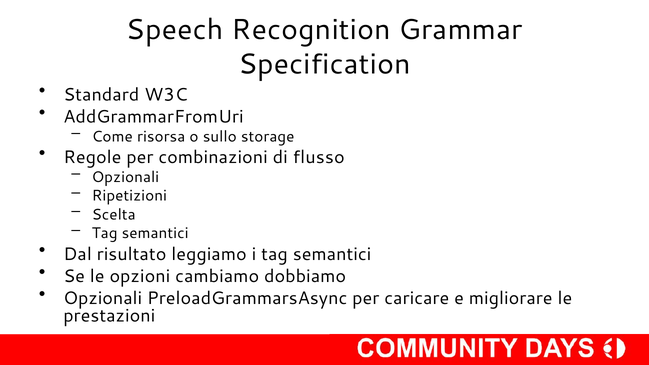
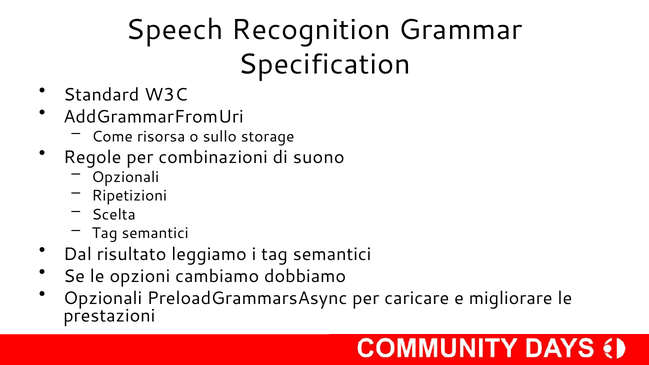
flusso: flusso -> suono (319, 158)
